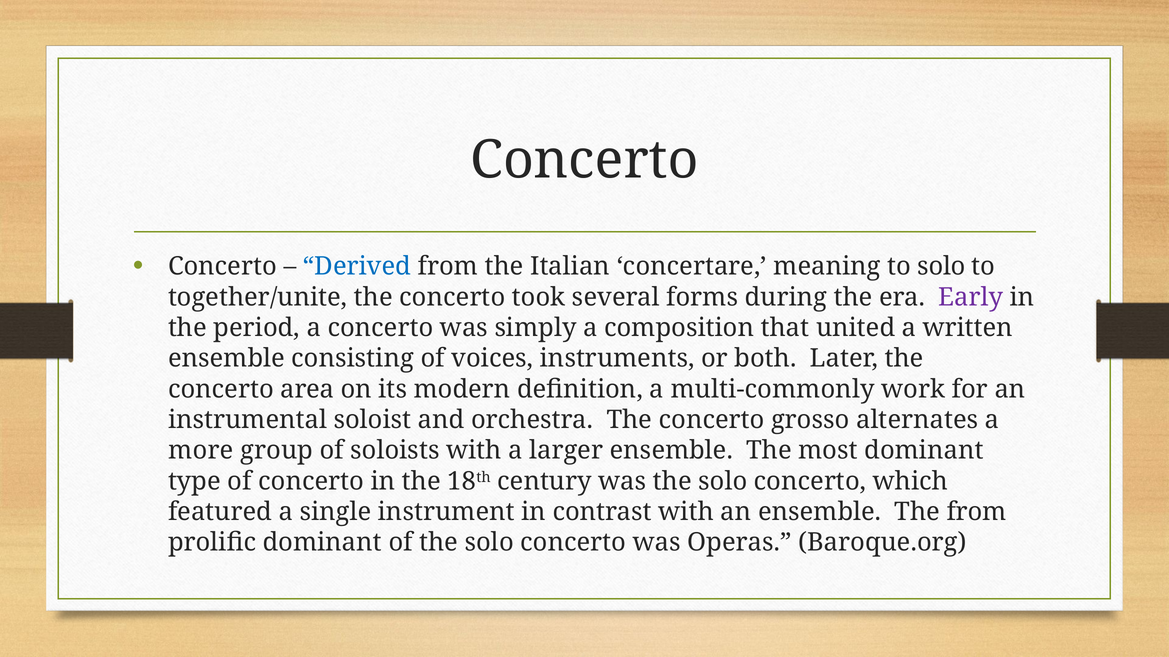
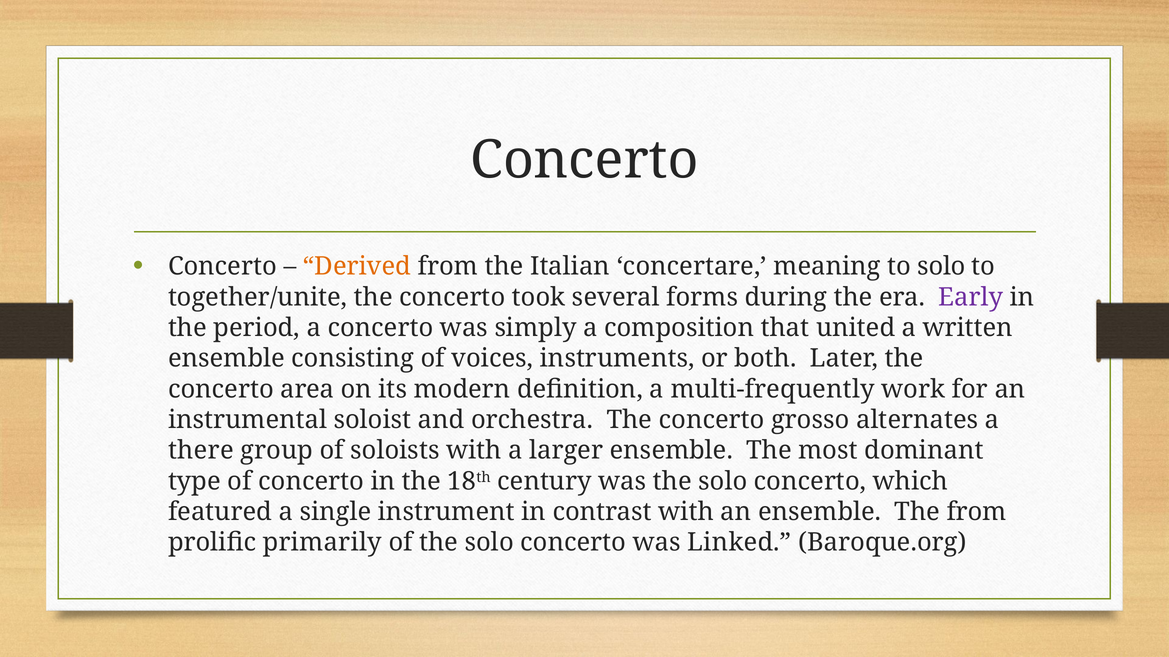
Derived colour: blue -> orange (357, 267)
multi-commonly: multi-commonly -> multi-frequently (773, 389)
more: more -> there (201, 451)
prolific dominant: dominant -> primarily (322, 543)
Operas: Operas -> Linked (739, 543)
